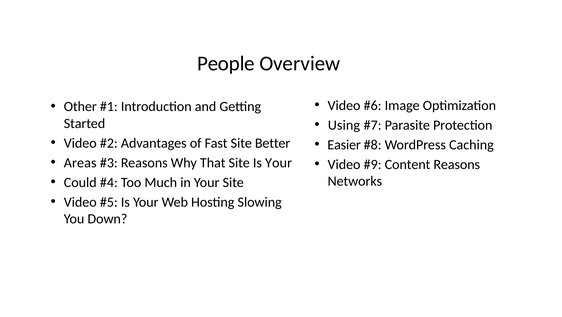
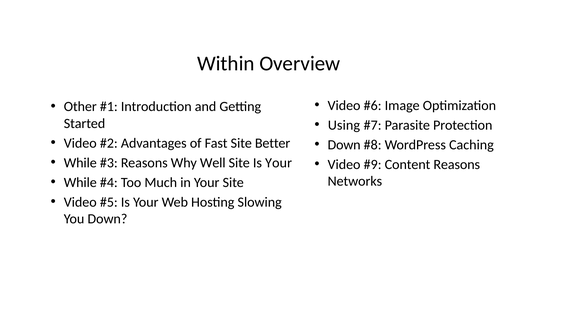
People: People -> Within (226, 63)
Easier: Easier -> Down (344, 145)
Areas: Areas -> While (80, 163)
That: That -> Well (213, 163)
Could: Could -> While (80, 182)
